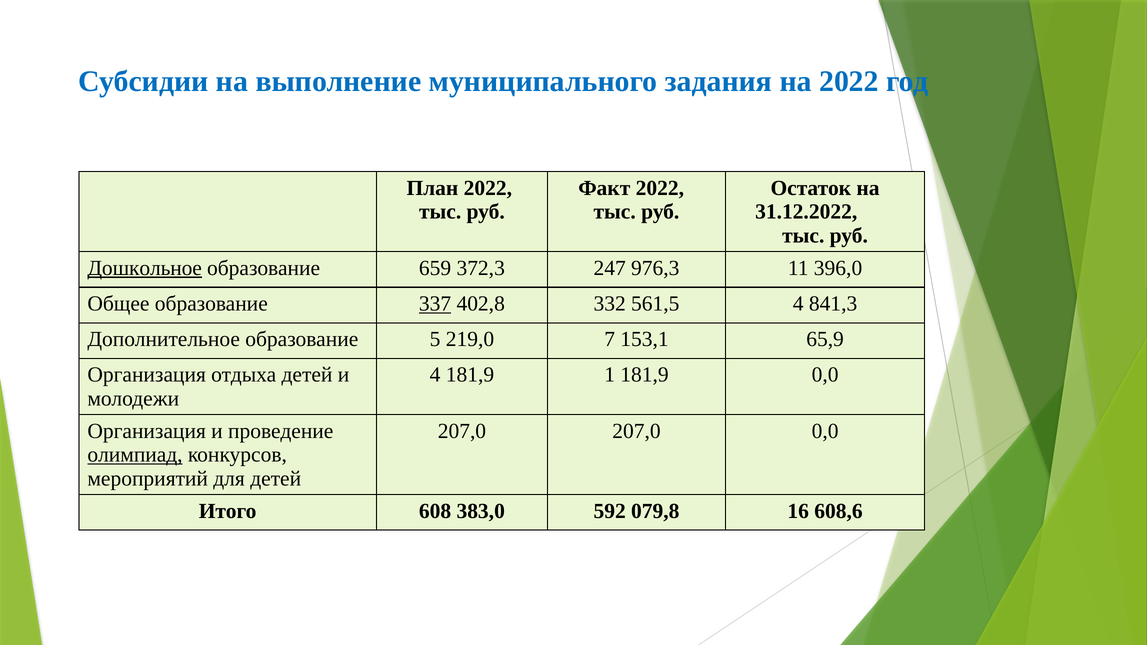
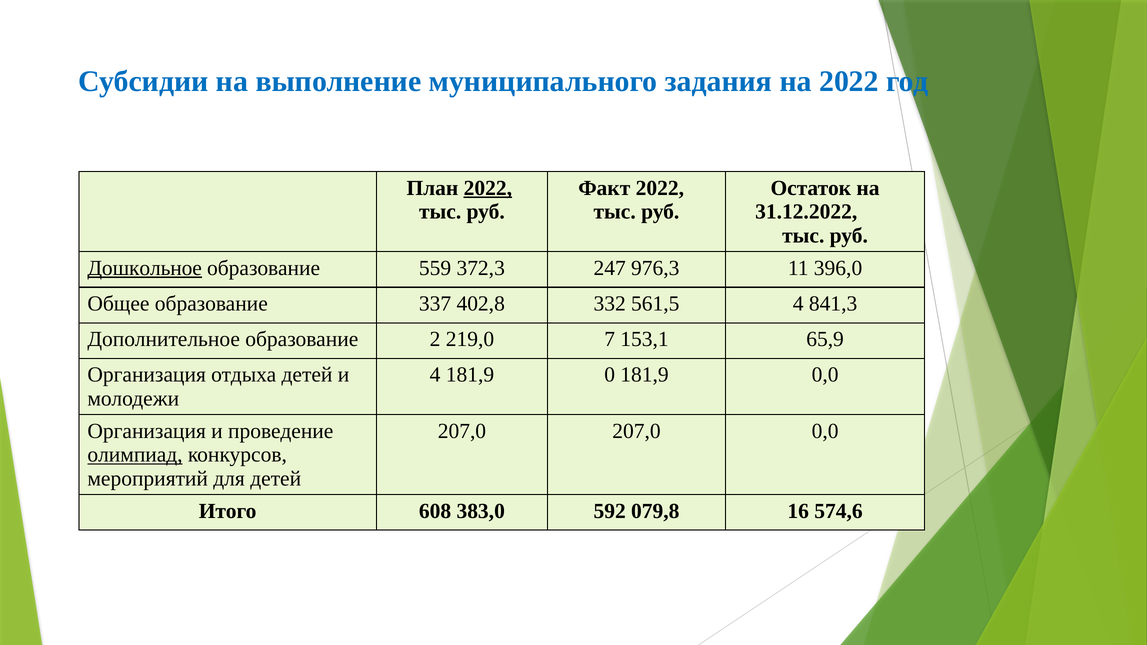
2022 underline: none -> present (488, 188)
659: 659 -> 559 (435, 268)
337 underline: present -> none (435, 304)
5: 5 -> 2 (435, 339)
1: 1 -> 0 (610, 375)
608,6: 608,6 -> 574,6 (838, 511)
